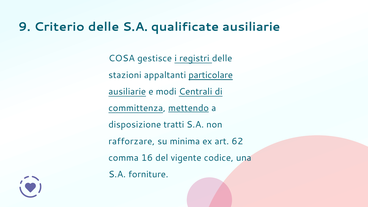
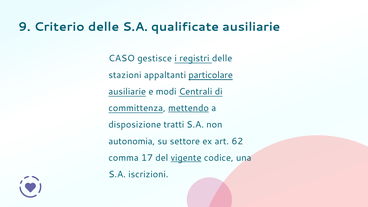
COSA: COSA -> CASO (122, 58)
rafforzare: rafforzare -> autonomia (132, 141)
minima: minima -> settore (185, 141)
16: 16 -> 17 (147, 158)
vigente underline: none -> present (186, 158)
forniture: forniture -> iscrizioni (148, 174)
